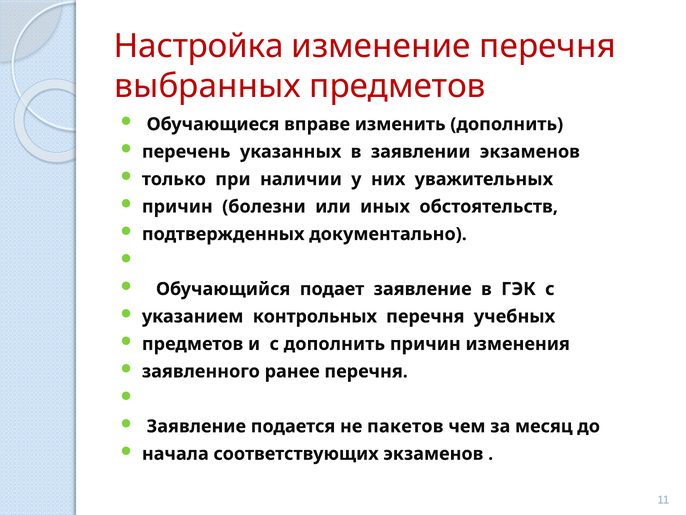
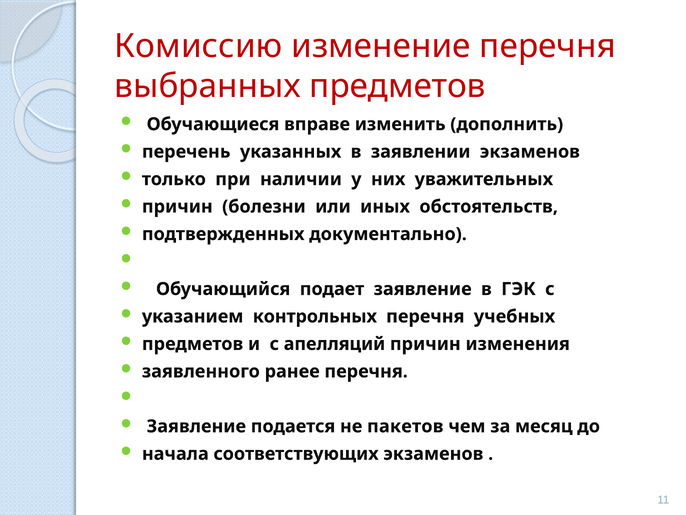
Настройка: Настройка -> Комиссию (199, 46)
с дополнить: дополнить -> апелляций (335, 344)
